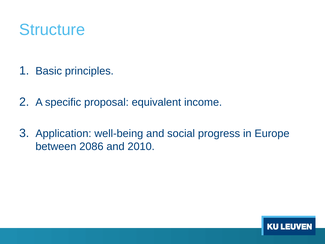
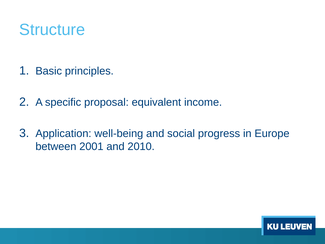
2086: 2086 -> 2001 (91, 146)
